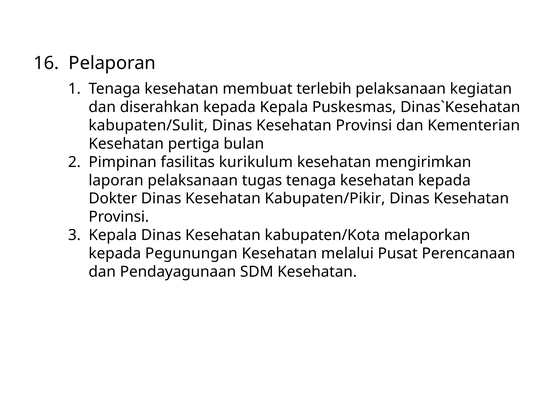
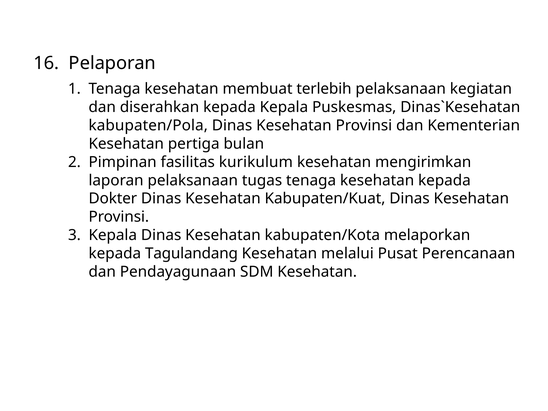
kabupaten/Sulit: kabupaten/Sulit -> kabupaten/Pola (148, 126)
Kabupaten/Pikir: Kabupaten/Pikir -> Kabupaten/Kuat (325, 199)
Pegunungan: Pegunungan -> Tagulandang (191, 253)
